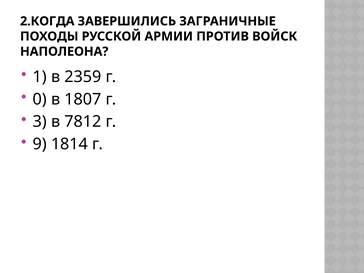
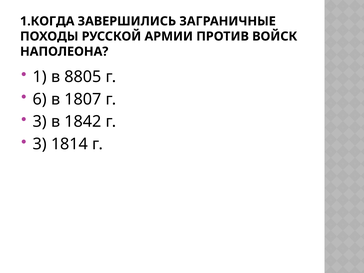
2.КОГДА: 2.КОГДА -> 1.КОГДА (47, 21)
2359: 2359 -> 8805 (83, 77)
0: 0 -> 6 (40, 99)
7812: 7812 -> 1842 (83, 122)
9: 9 -> 3 (40, 144)
